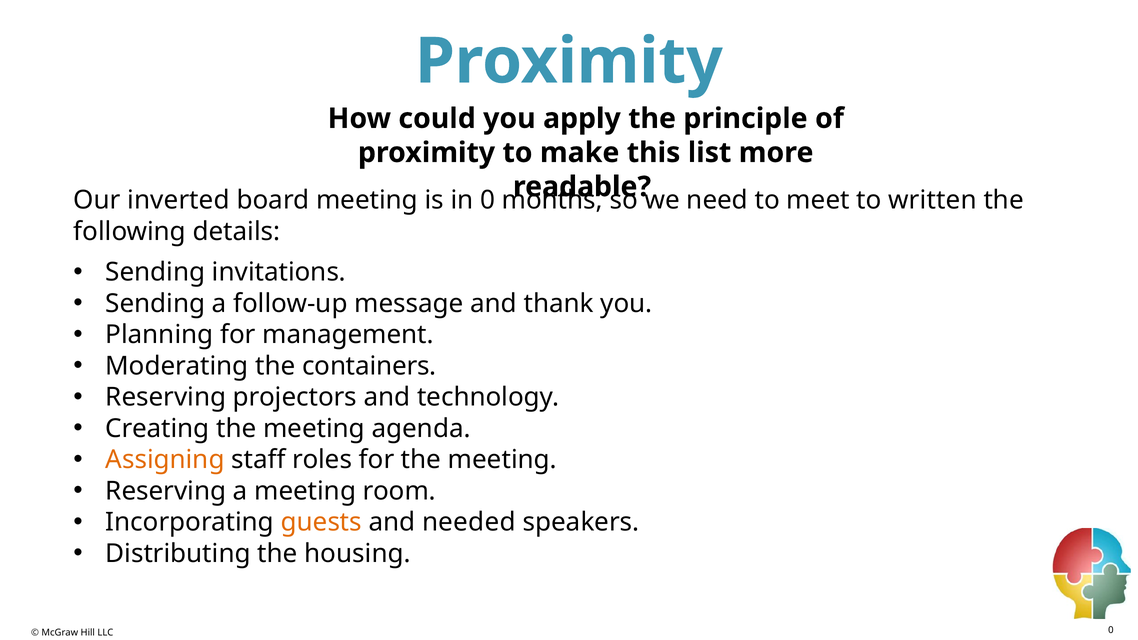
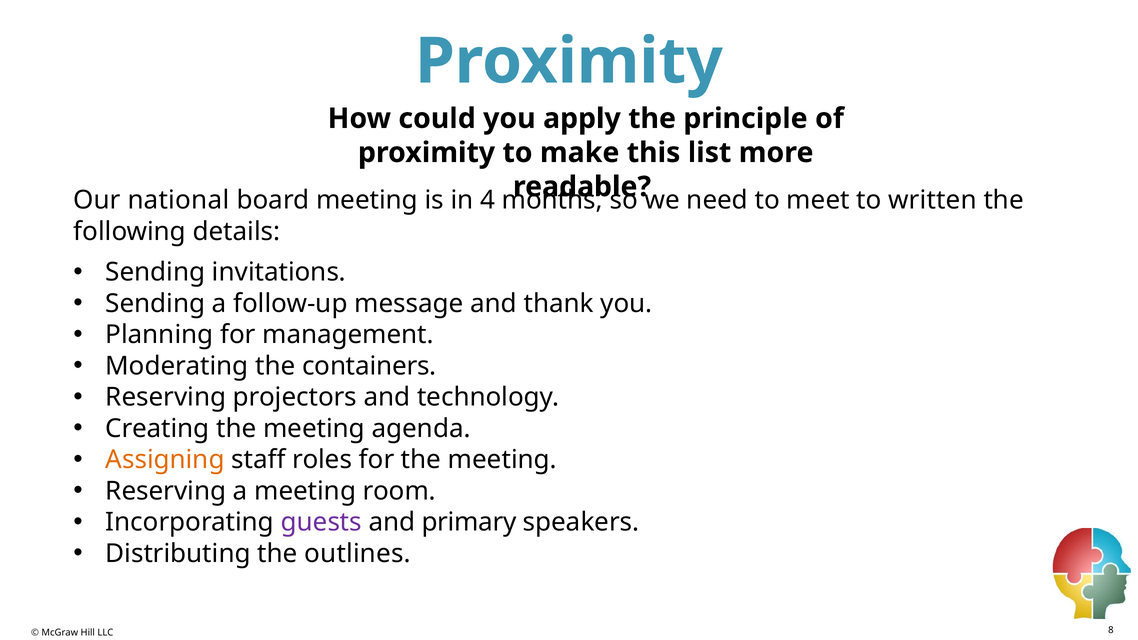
inverted: inverted -> national (178, 200)
in 0: 0 -> 4 (488, 200)
guests colour: orange -> purple (321, 522)
needed: needed -> primary (469, 522)
housing: housing -> outlines (358, 554)
0: 0 -> 8 (1111, 630)
